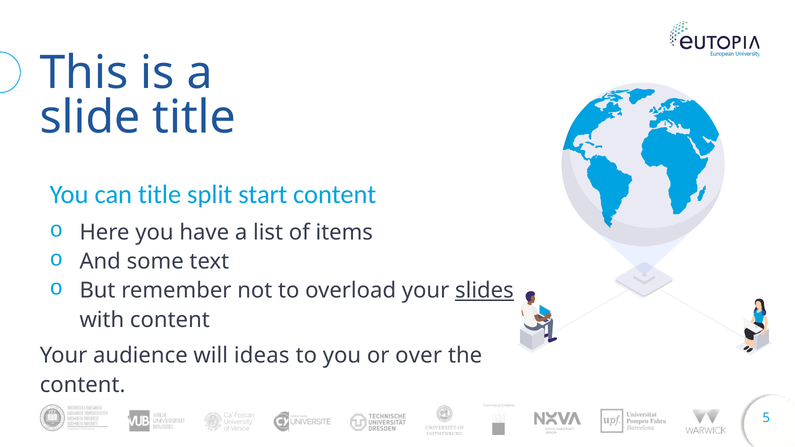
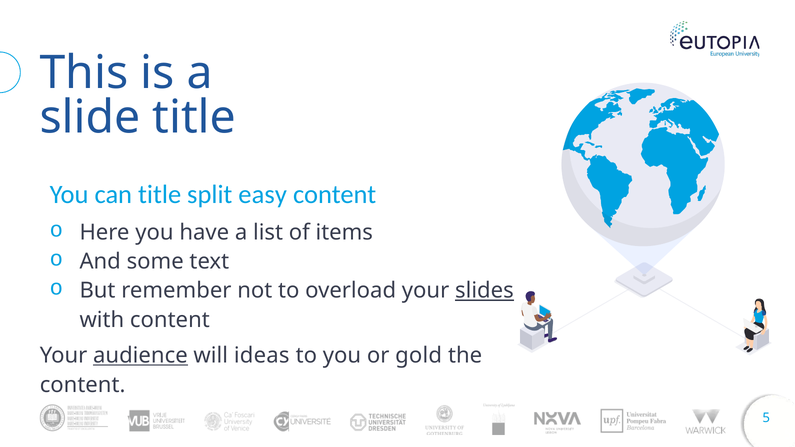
start: start -> easy (263, 194)
audience underline: none -> present (140, 356)
over: over -> gold (419, 356)
